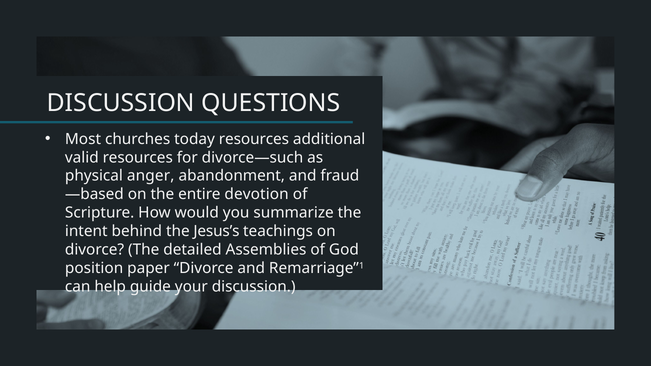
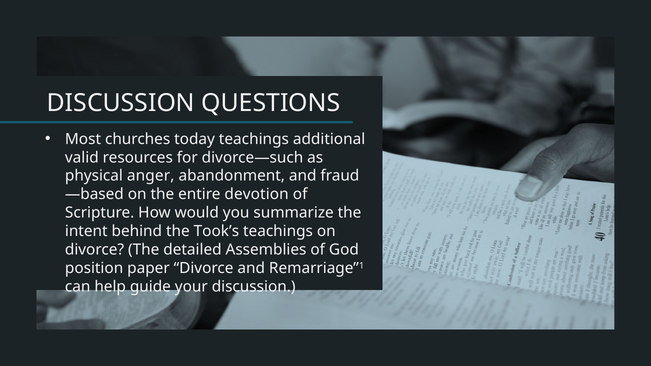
today resources: resources -> teachings (254, 139)
Jesus’s: Jesus’s -> Took’s (216, 231)
